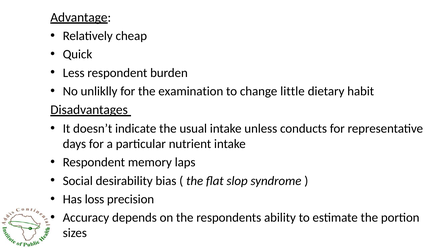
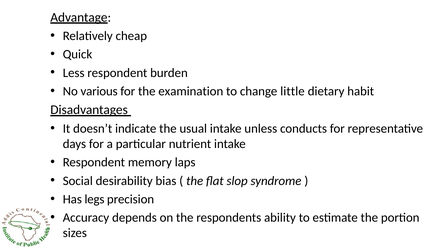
unliklly: unliklly -> various (99, 91)
loss: loss -> legs (94, 199)
